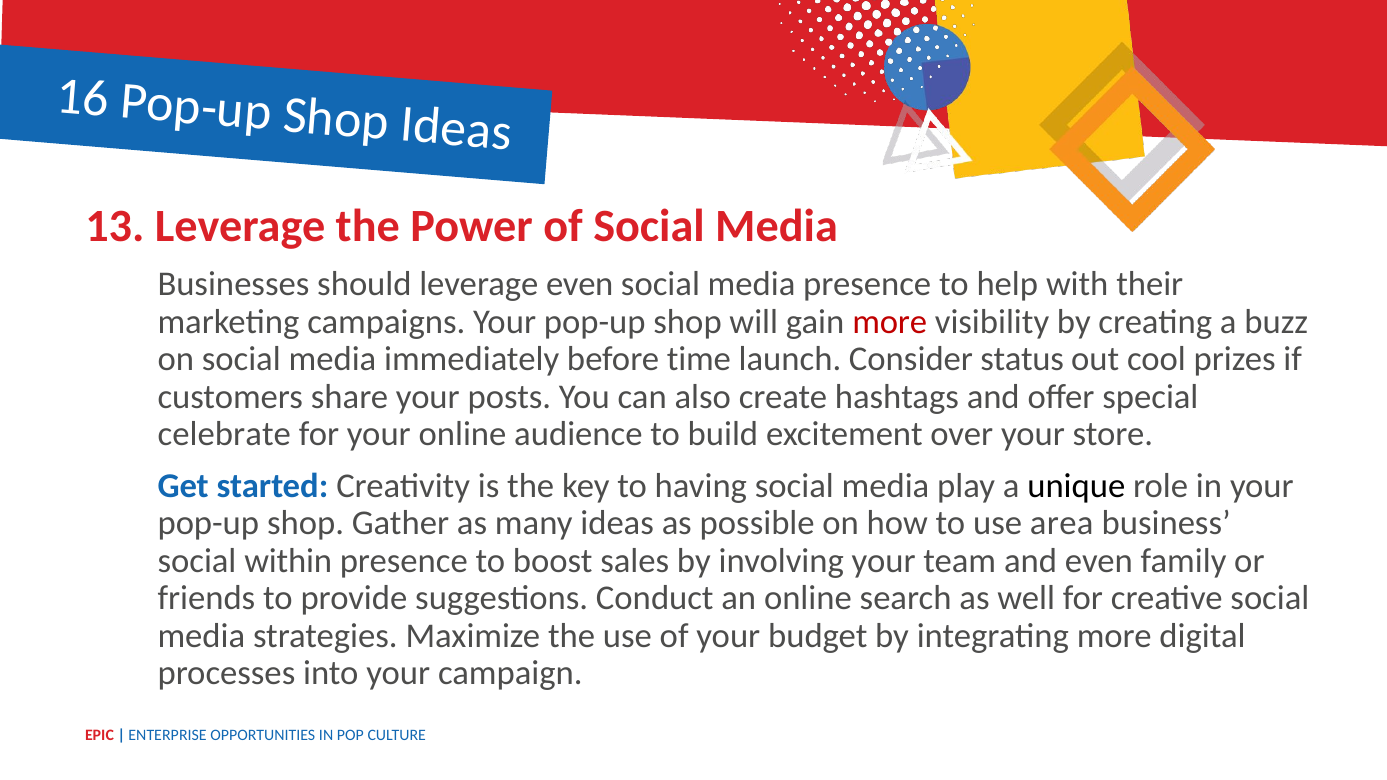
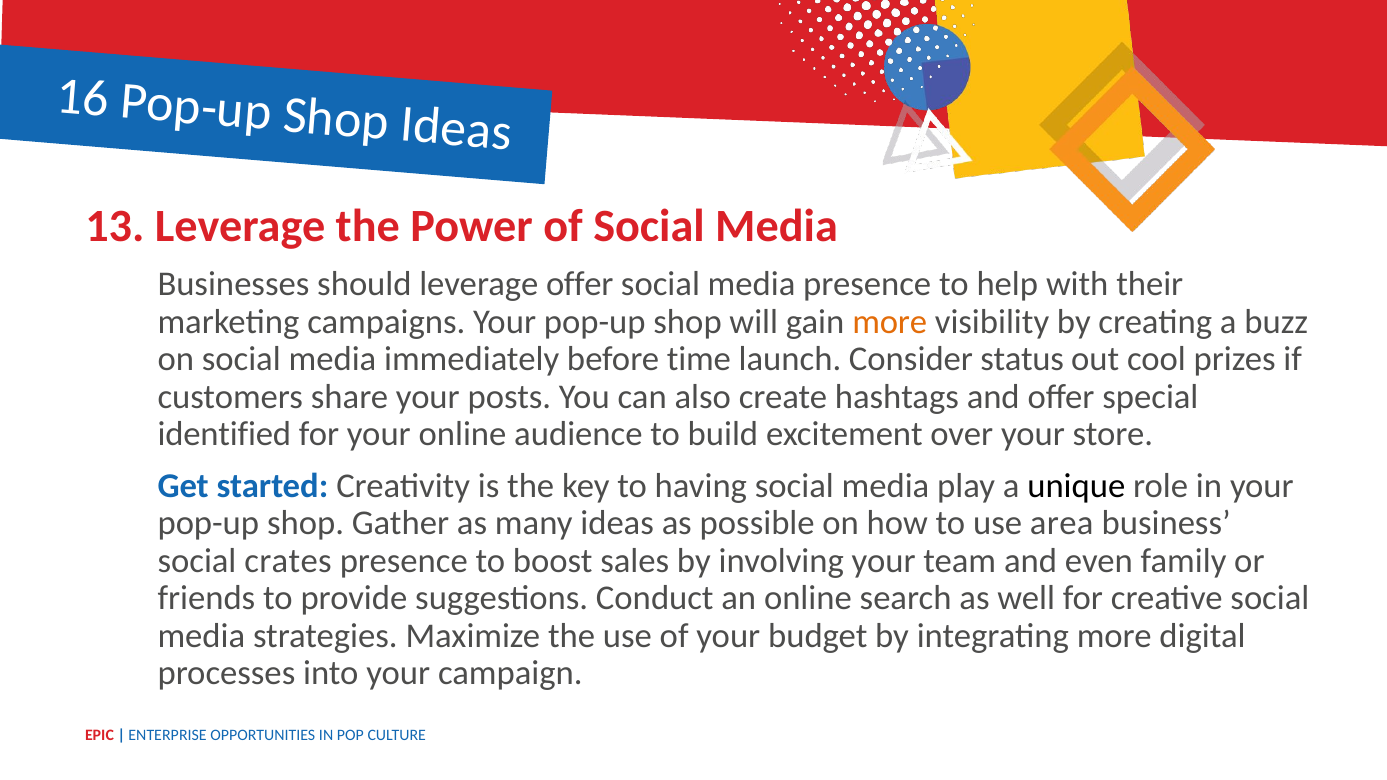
leverage even: even -> offer (580, 285)
more colour: red -> orange (890, 322)
celebrate: celebrate -> identified (224, 434)
within: within -> crates (288, 561)
